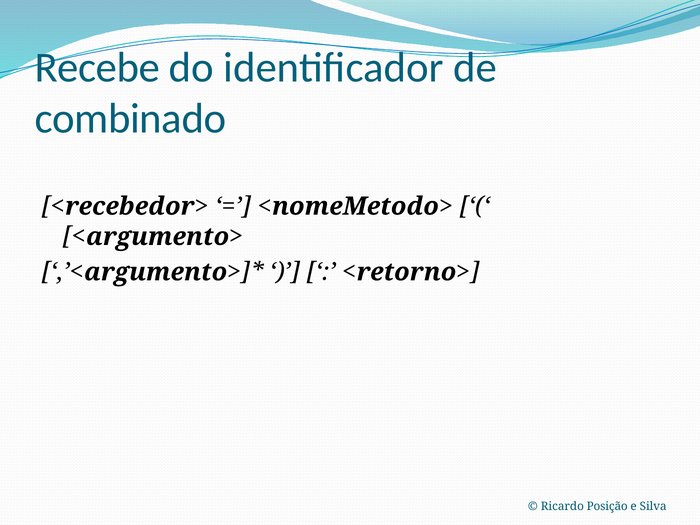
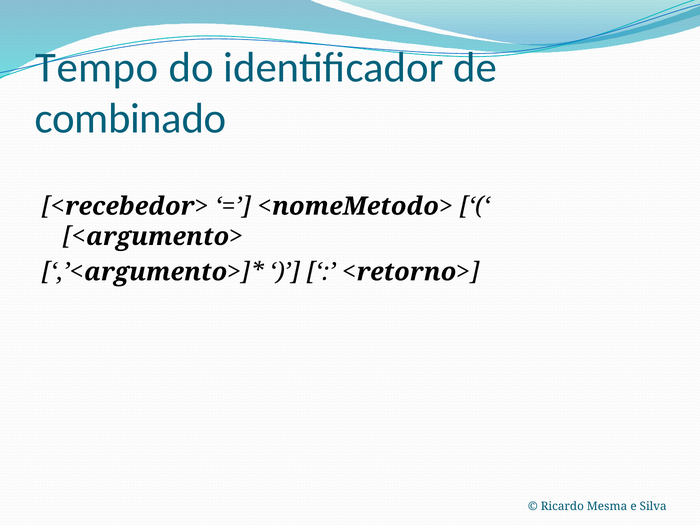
Recebe: Recebe -> Tempo (97, 67)
Posição: Posição -> Mesma (607, 507)
